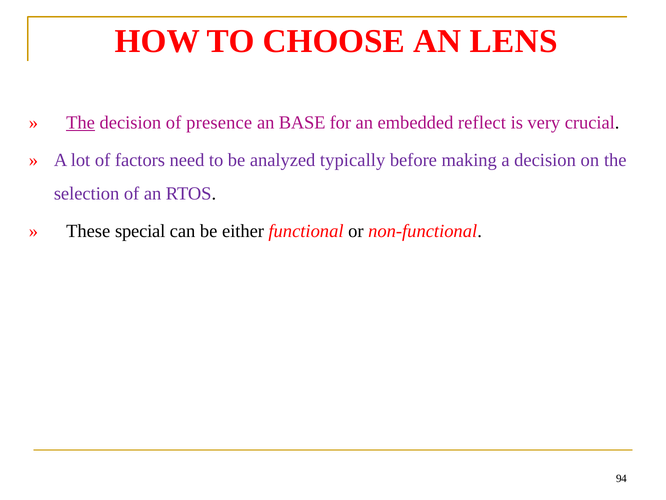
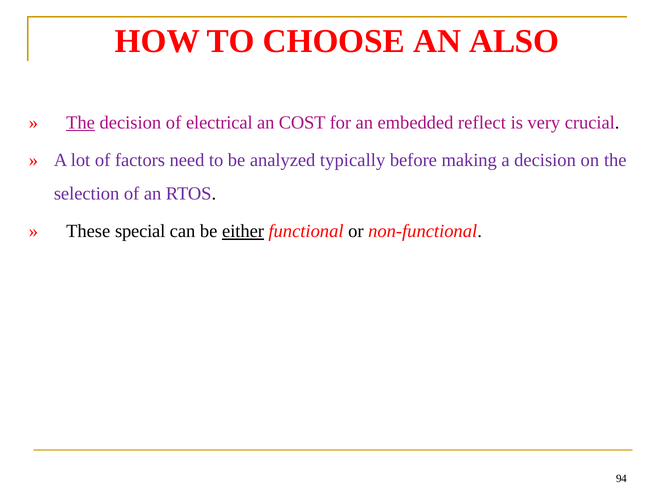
LENS: LENS -> ALSO (514, 41)
presence: presence -> electrical (219, 122)
BASE: BASE -> COST (302, 122)
either underline: none -> present (243, 231)
